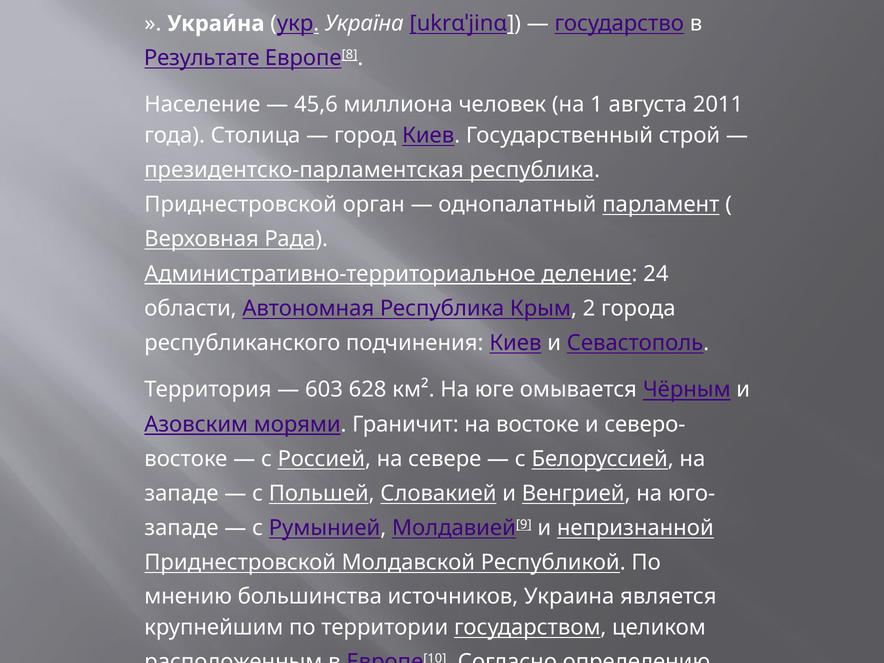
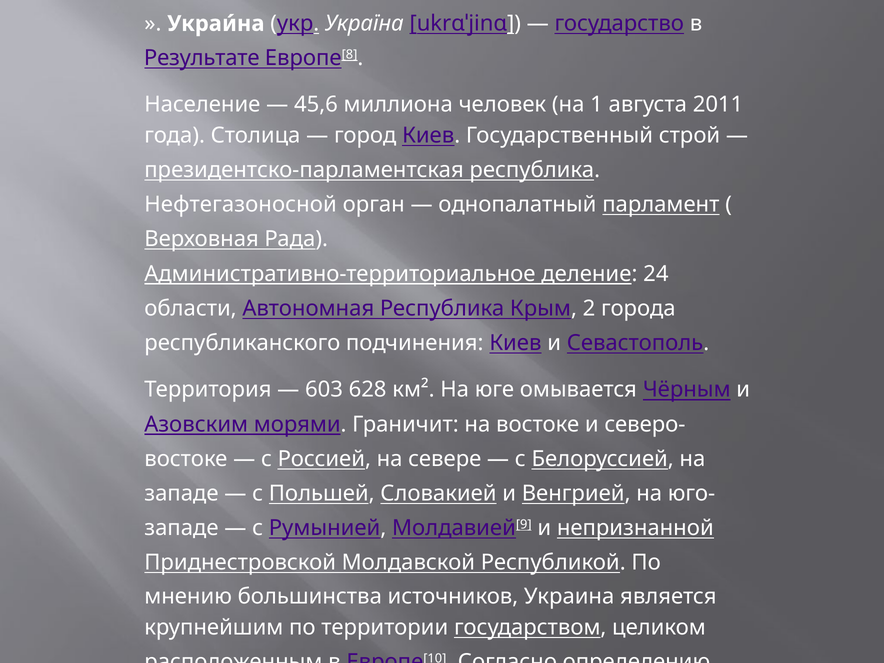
Приднестровской: Приднестровской -> Нефтегазоносной (241, 205)
